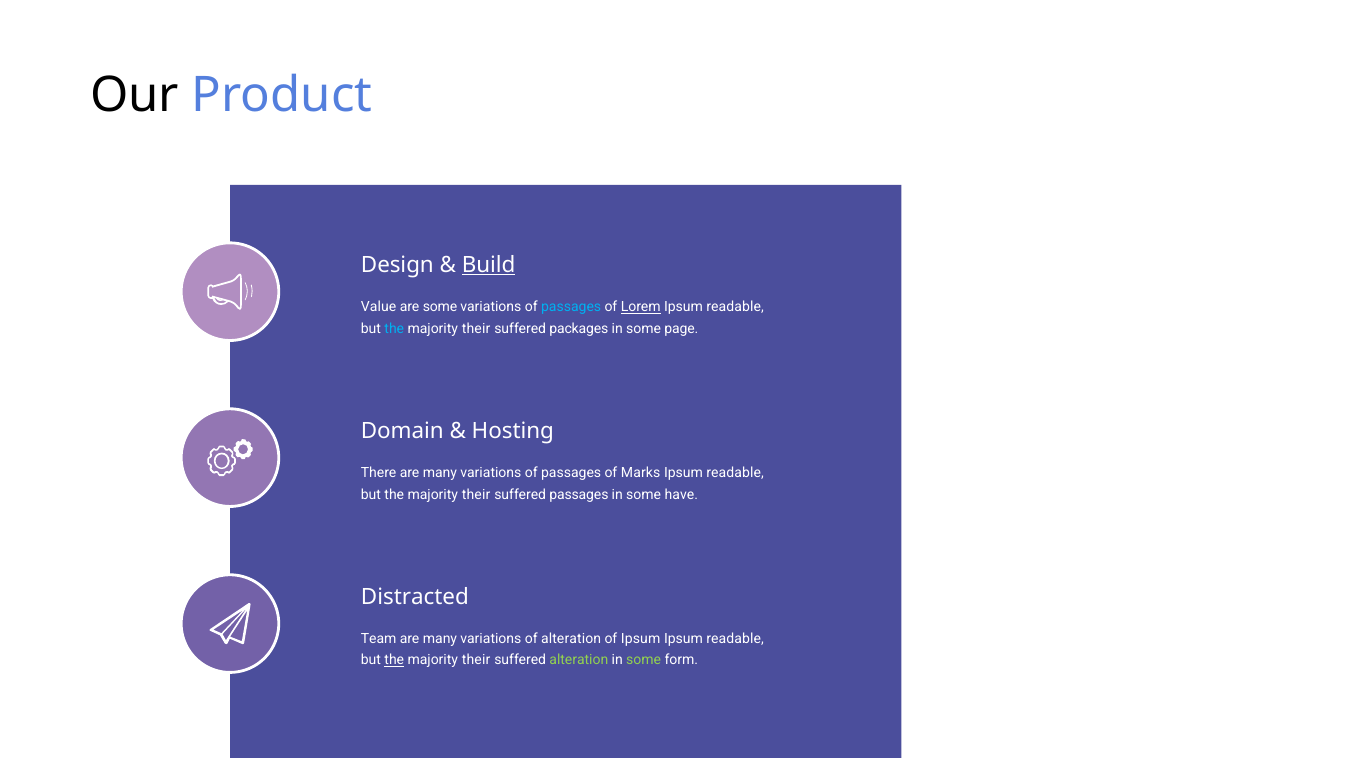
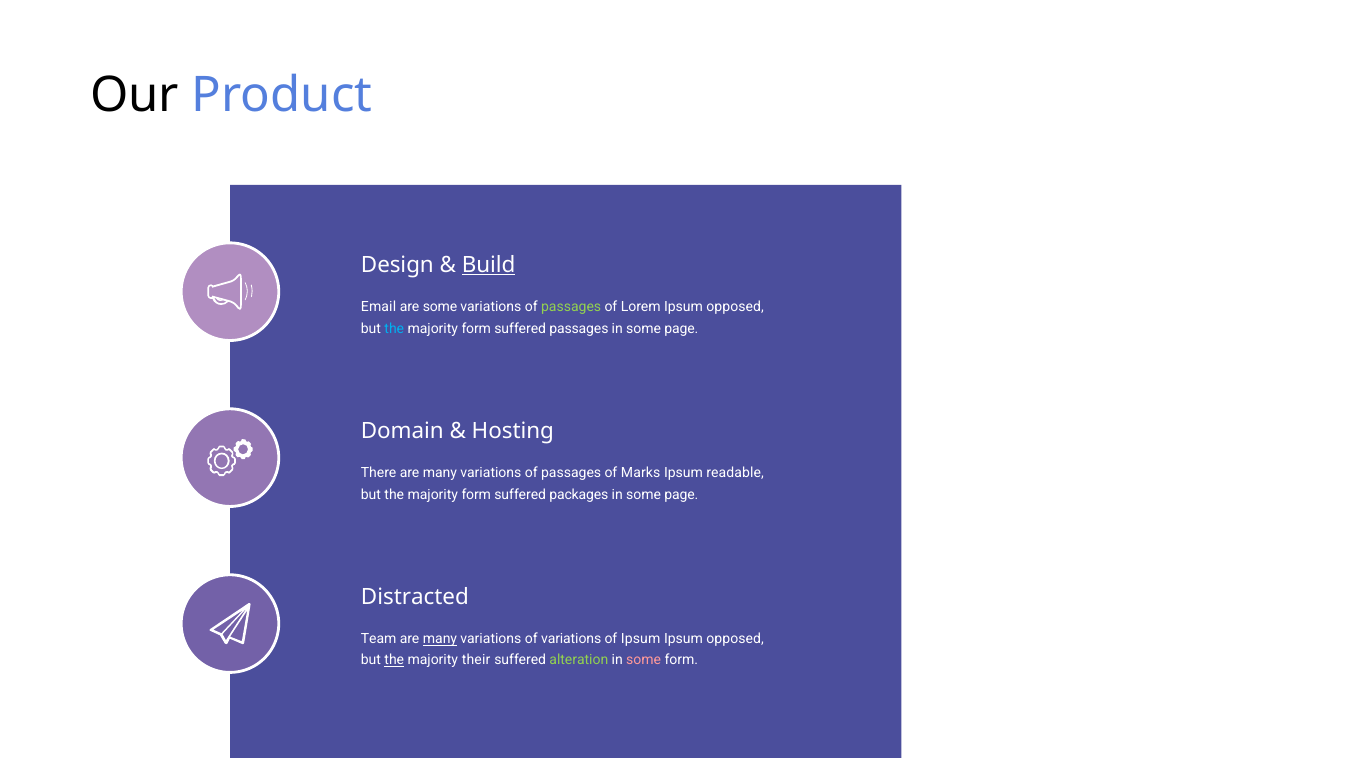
Value: Value -> Email (379, 307)
passages colour: light blue -> light green (571, 307)
Lorem underline: present -> none (641, 307)
readable: readable -> opposed (735, 307)
their: their -> form (476, 328)
suffered packages: packages -> passages (579, 328)
their: their -> form (476, 494)
suffered passages: passages -> packages (579, 494)
have: have -> page (681, 494)
many underline: none -> present (440, 639)
of alteration: alteration -> variations (571, 639)
readable: readable -> opposed (735, 639)
some colour: light green -> pink (644, 660)
